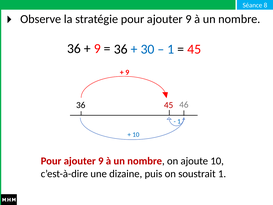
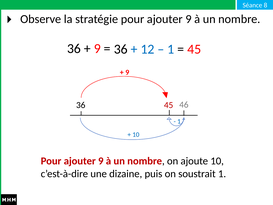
30: 30 -> 12 (148, 49)
